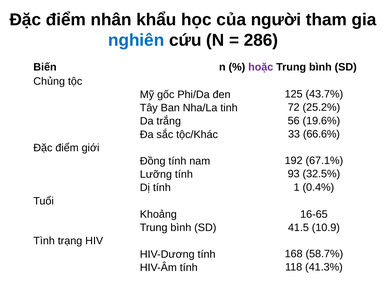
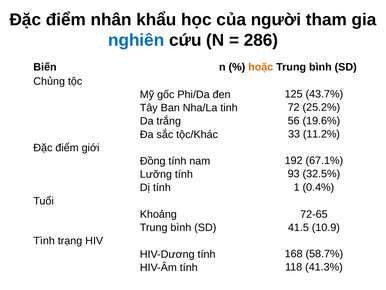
hoặc colour: purple -> orange (261, 67)
66.6%: 66.6% -> 11.2% (321, 134)
16-65: 16-65 -> 72-65 (314, 214)
